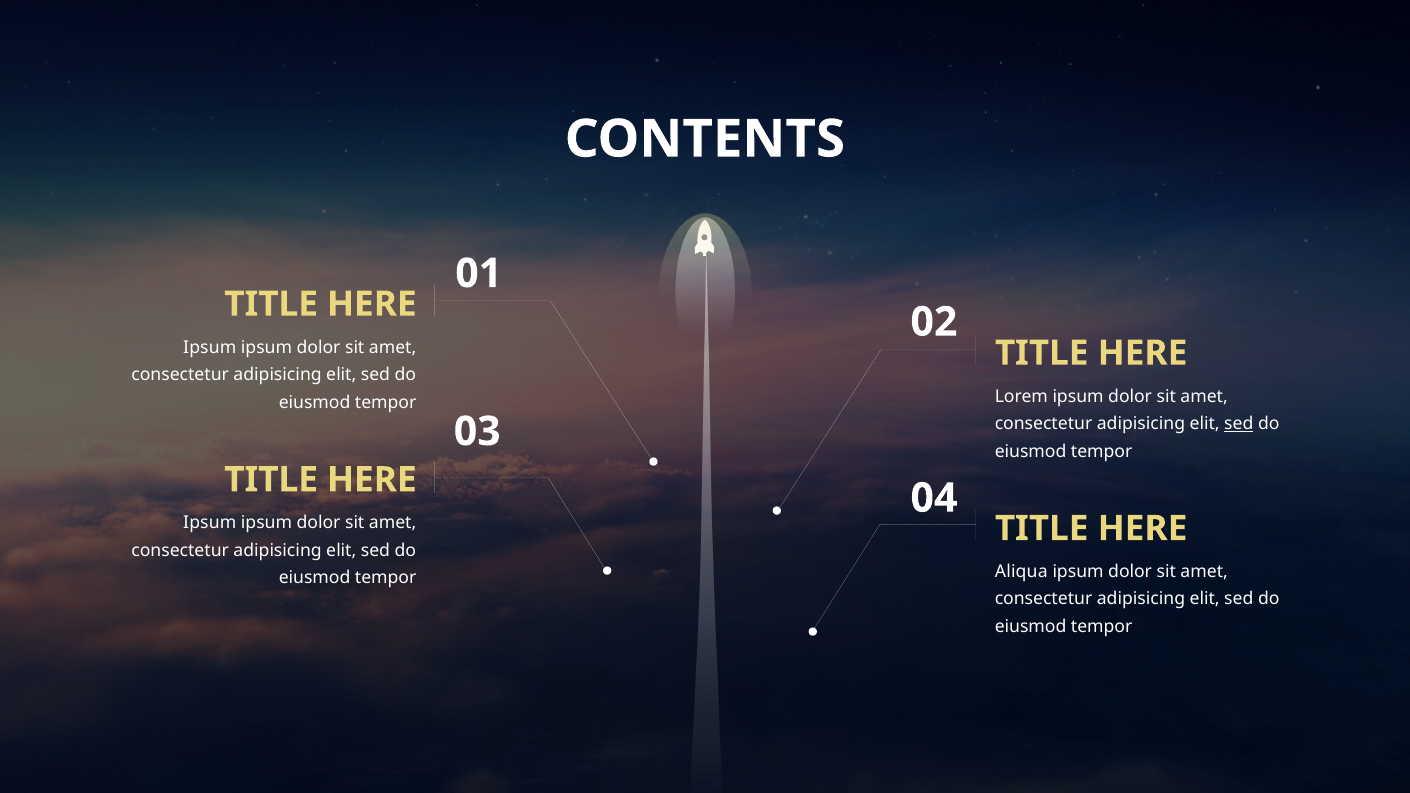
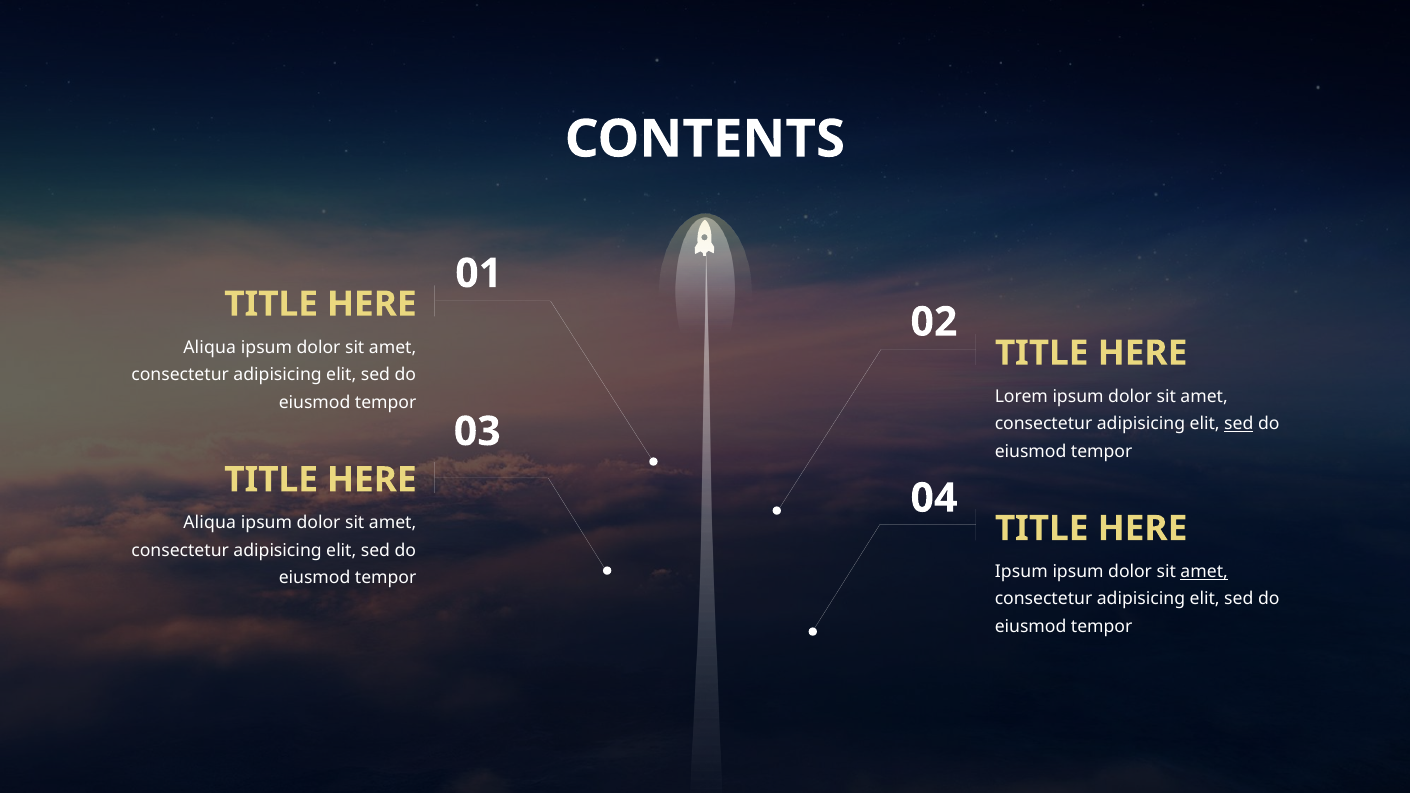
Ipsum: Ipsum -> Aliqua (210, 347)
Ipsum: Ipsum -> Aliqua (210, 523)
Aliqua: Aliqua -> Ipsum (1021, 572)
amet underline: none -> present (1204, 572)
